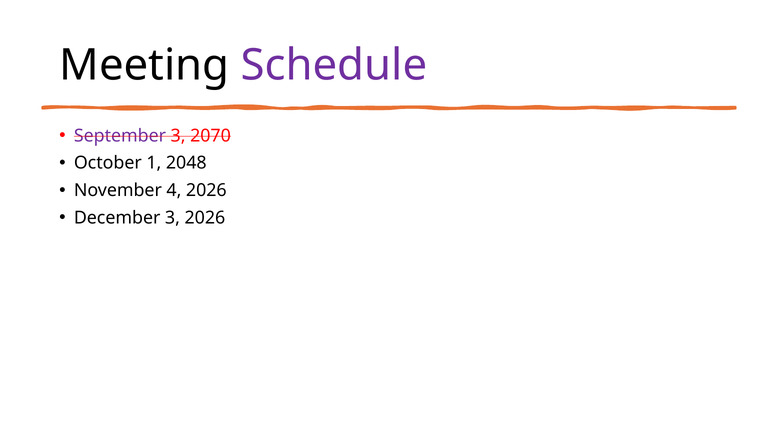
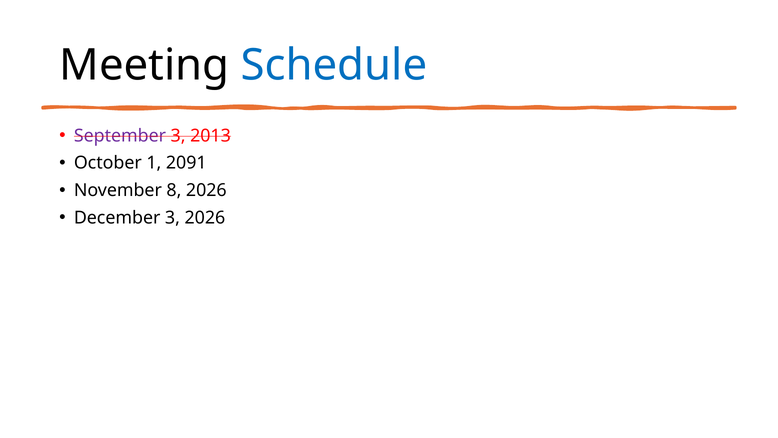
Schedule colour: purple -> blue (334, 65)
2070: 2070 -> 2013 (210, 136)
2048: 2048 -> 2091 (186, 163)
4: 4 -> 8 (174, 190)
